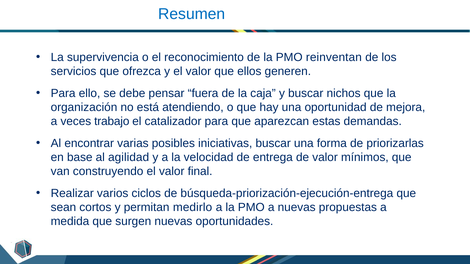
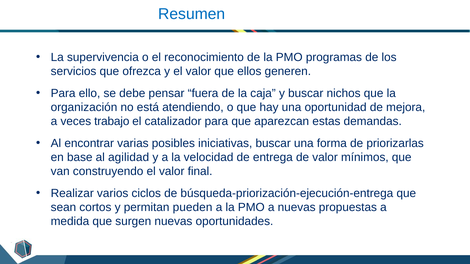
reinventan: reinventan -> programas (334, 57)
medirlo: medirlo -> pueden (193, 208)
